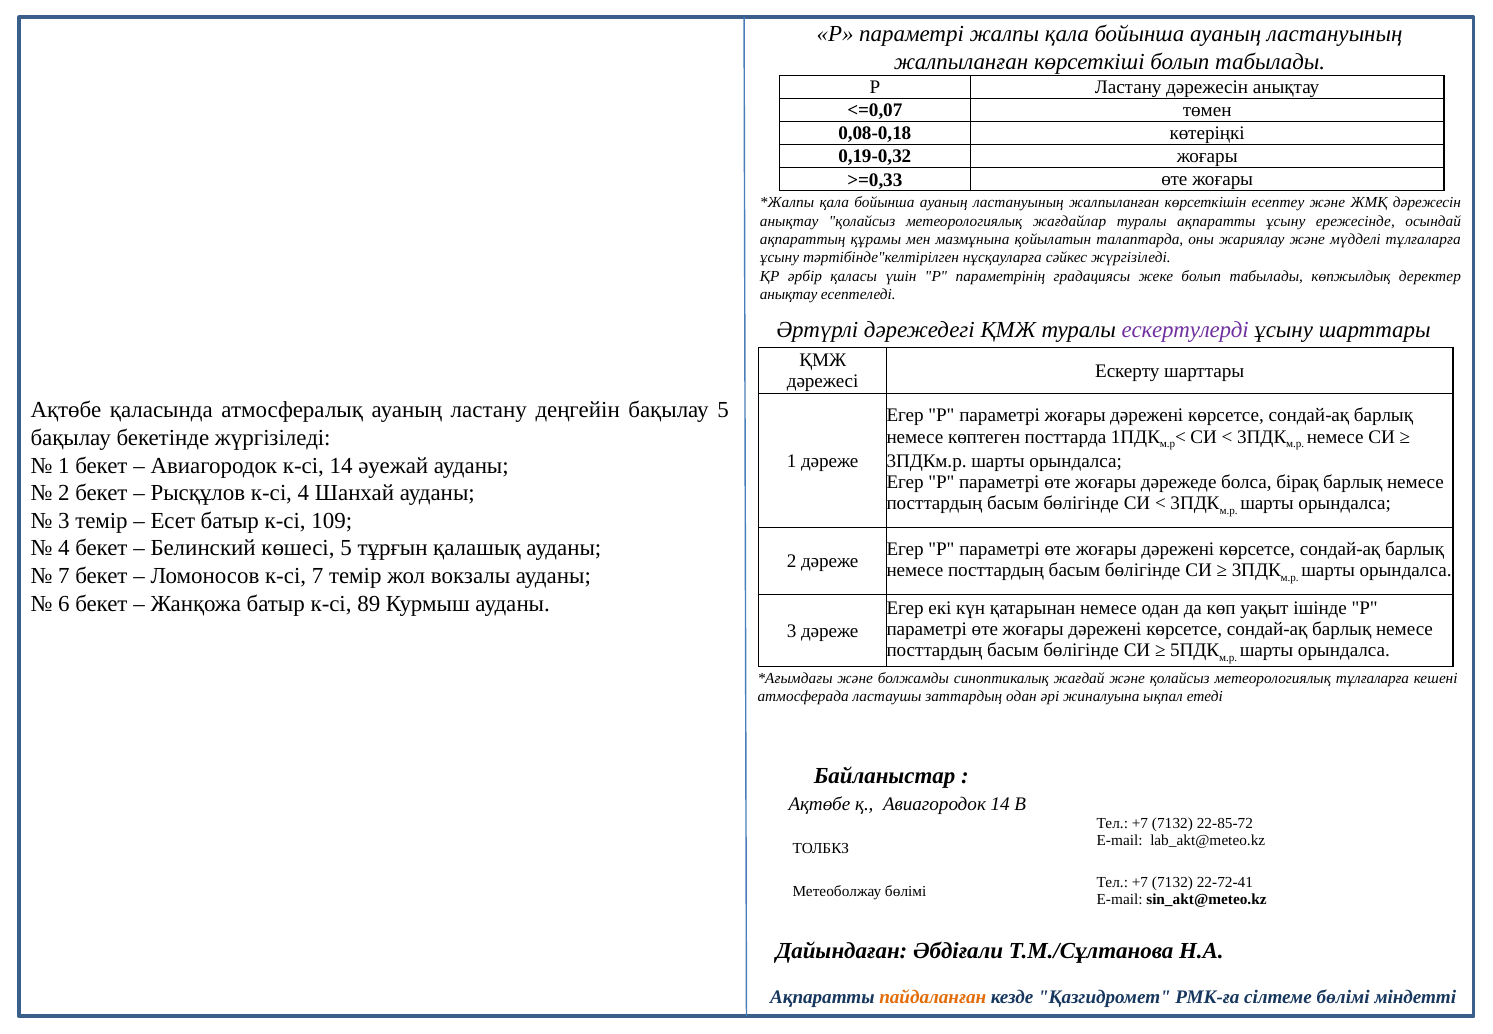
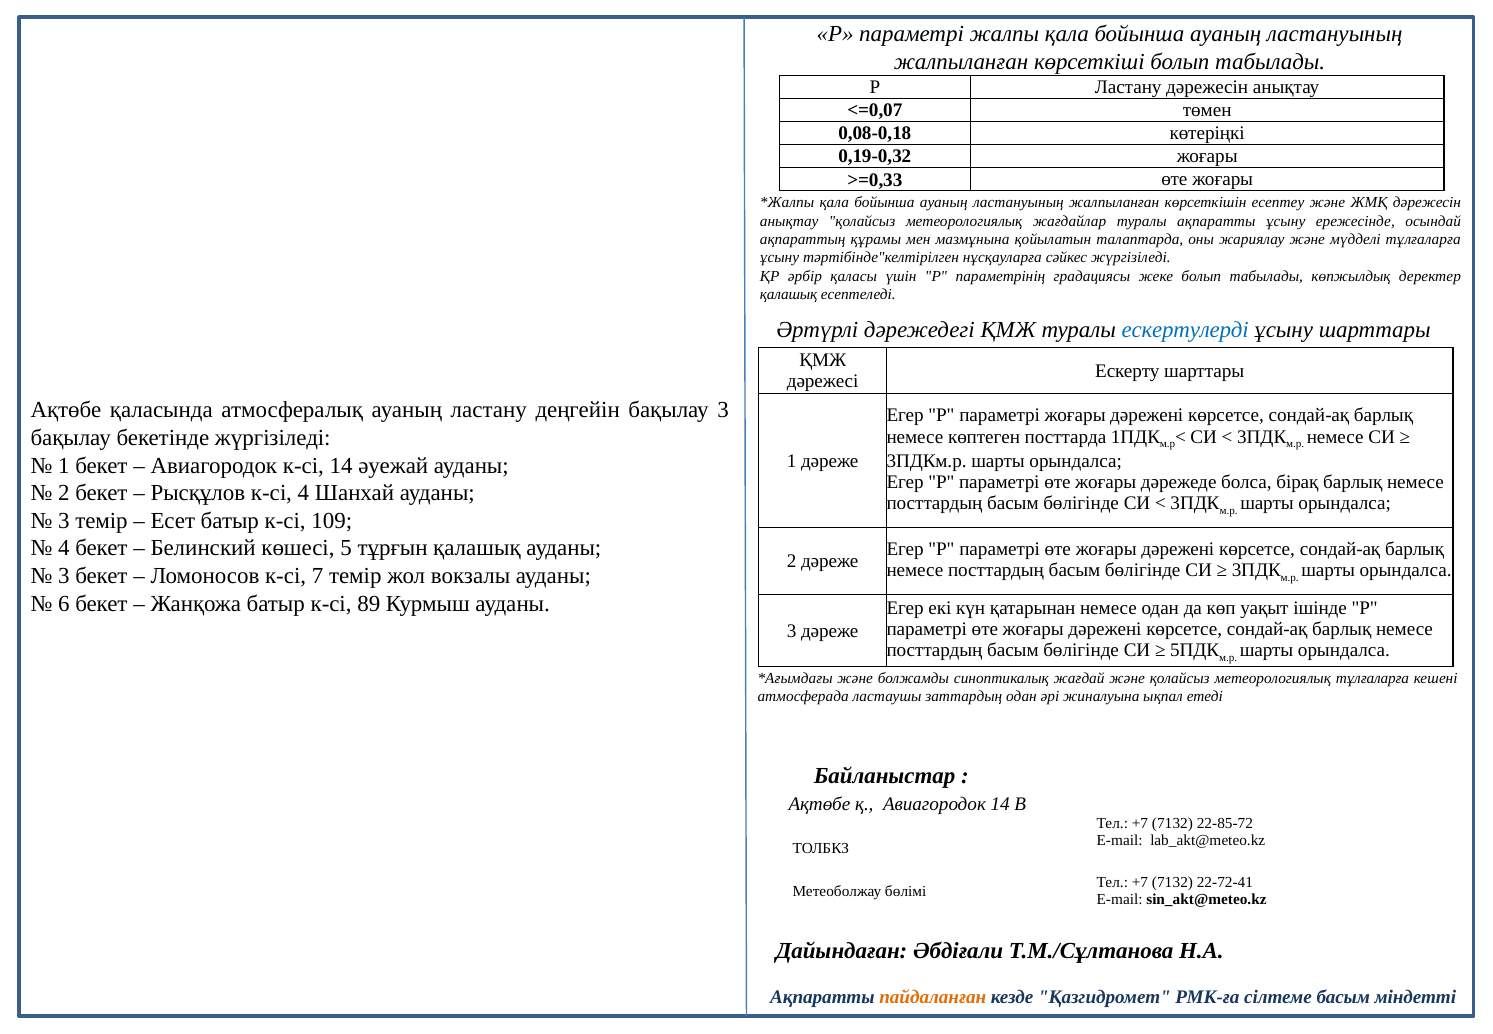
анықтау: анықтау -> қалашық (789, 294)
ескертулерді colour: purple -> blue (1185, 330)
бақылау 5: 5 -> 3 (723, 410)
7: 7 -> 3 (64, 576)
сілтеме бөлімі: бөлімі -> басым (1343, 997)
